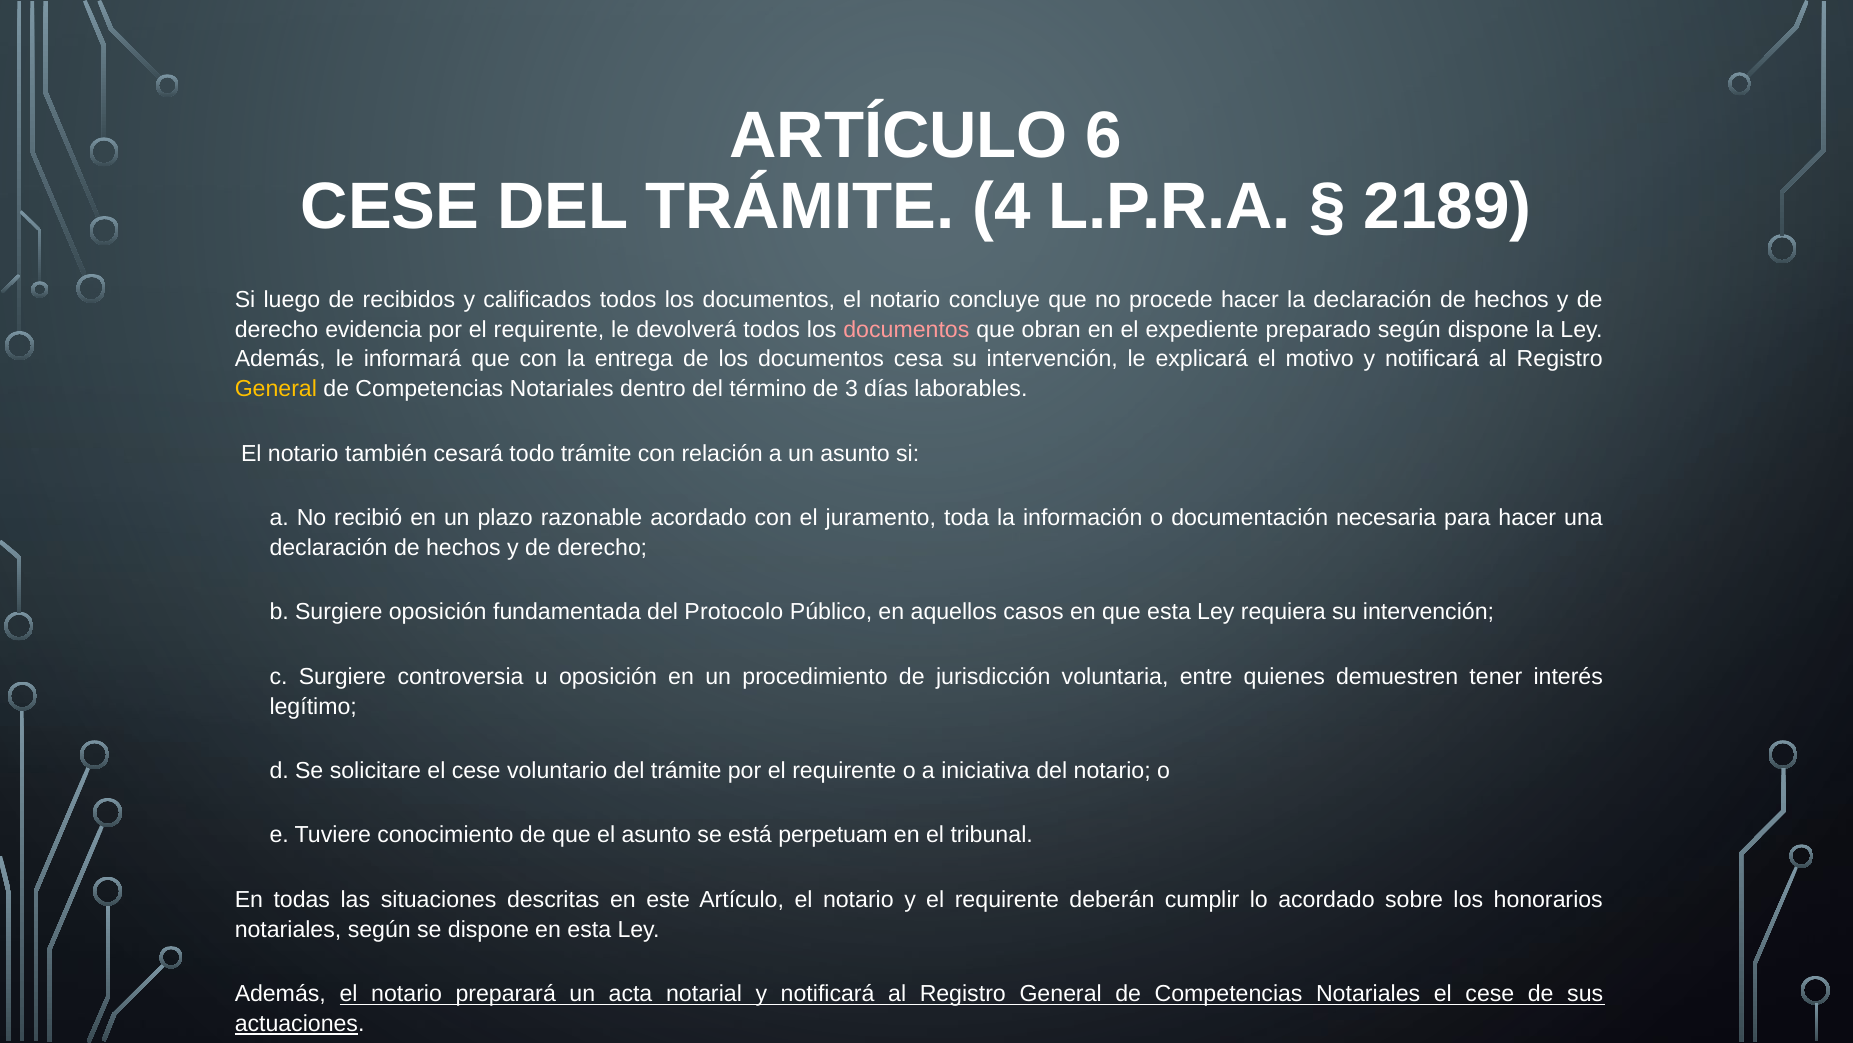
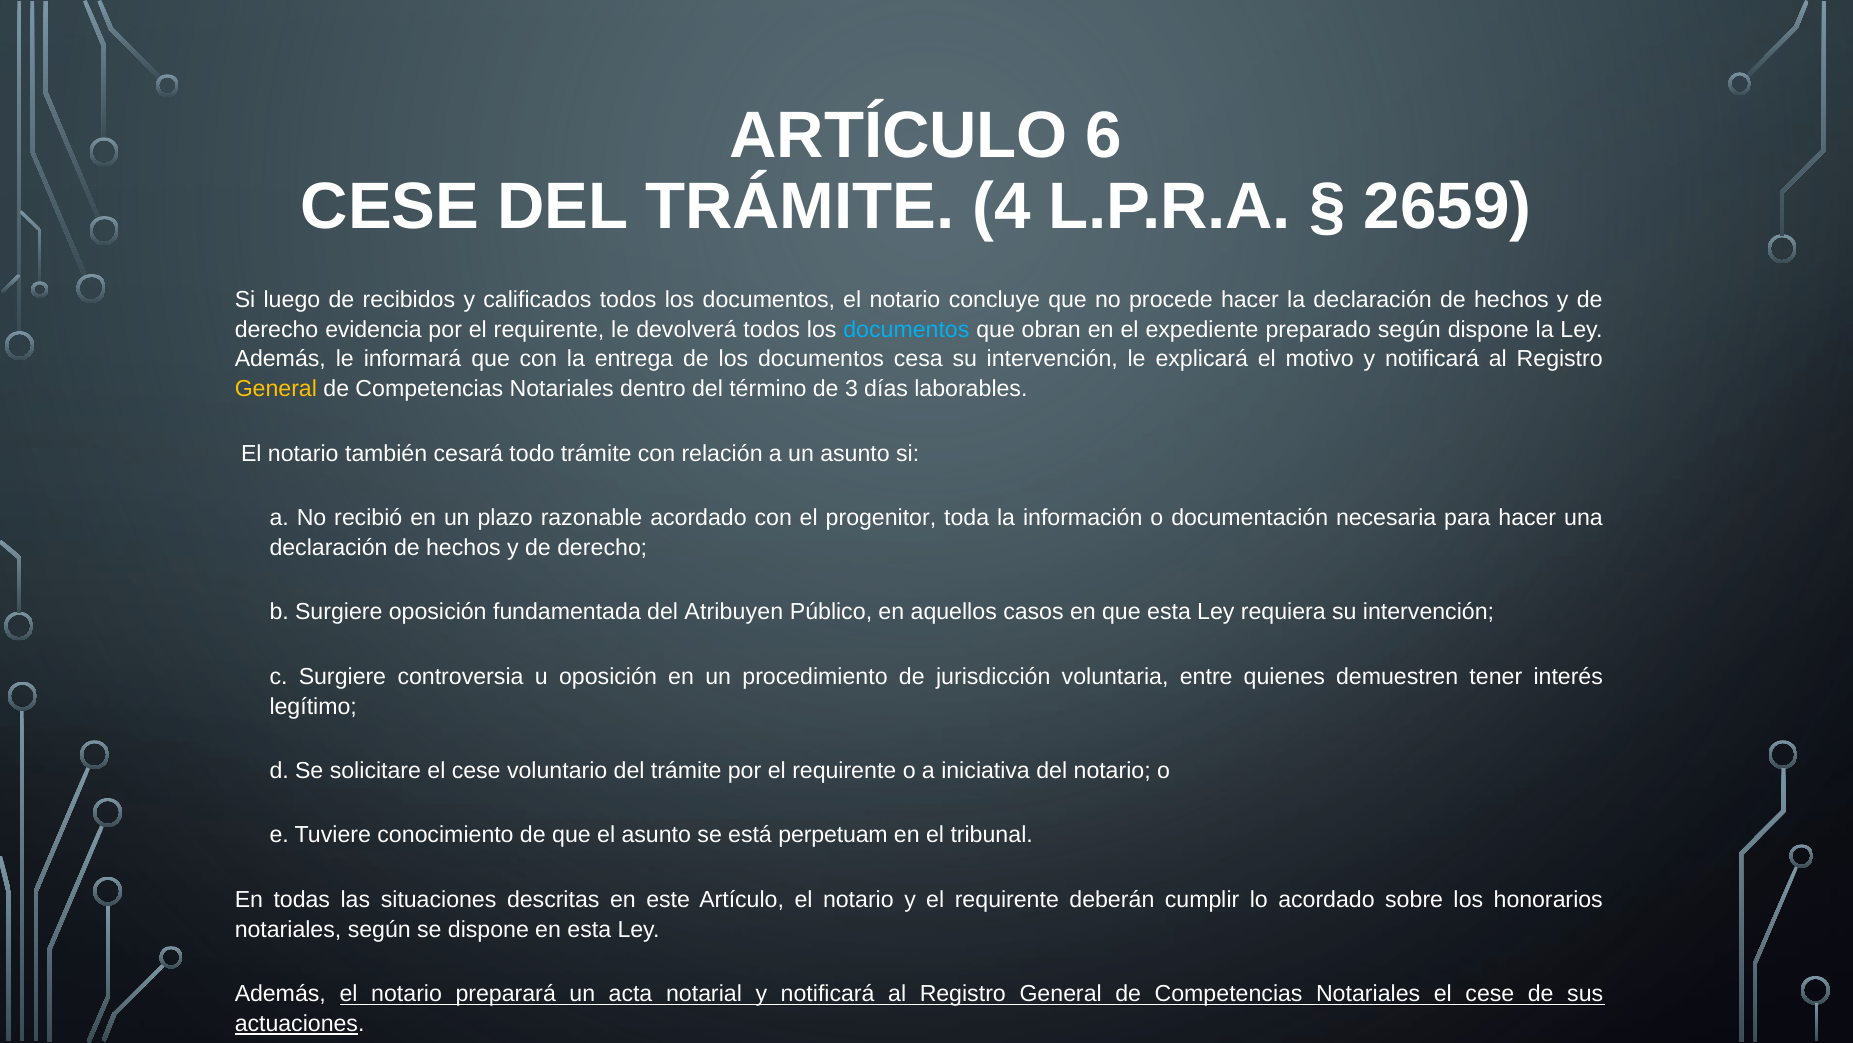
2189: 2189 -> 2659 (1448, 207)
documentos colour: pink -> light blue (906, 329)
juramento: juramento -> progenitor (881, 518)
Protocolo: Protocolo -> Atribuyen (734, 612)
